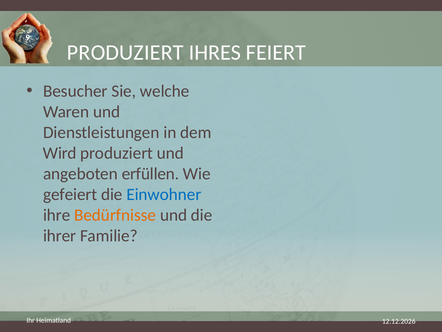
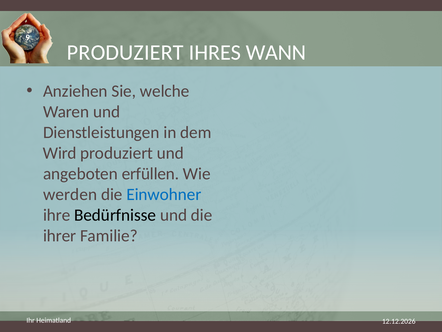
FEIERT: FEIERT -> WANN (276, 52)
Besucher: Besucher -> Anziehen (75, 91)
gefeiert: gefeiert -> werden (70, 194)
Bedürfnisse colour: orange -> black (115, 215)
